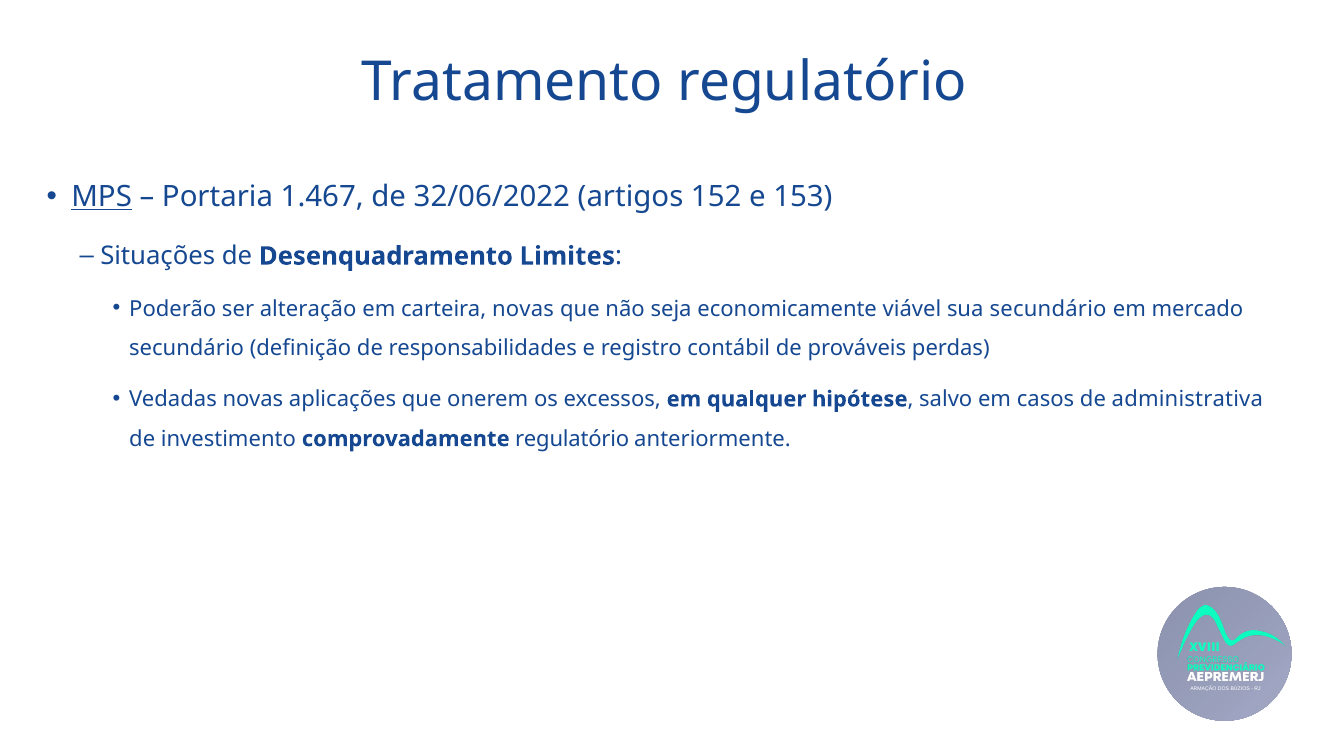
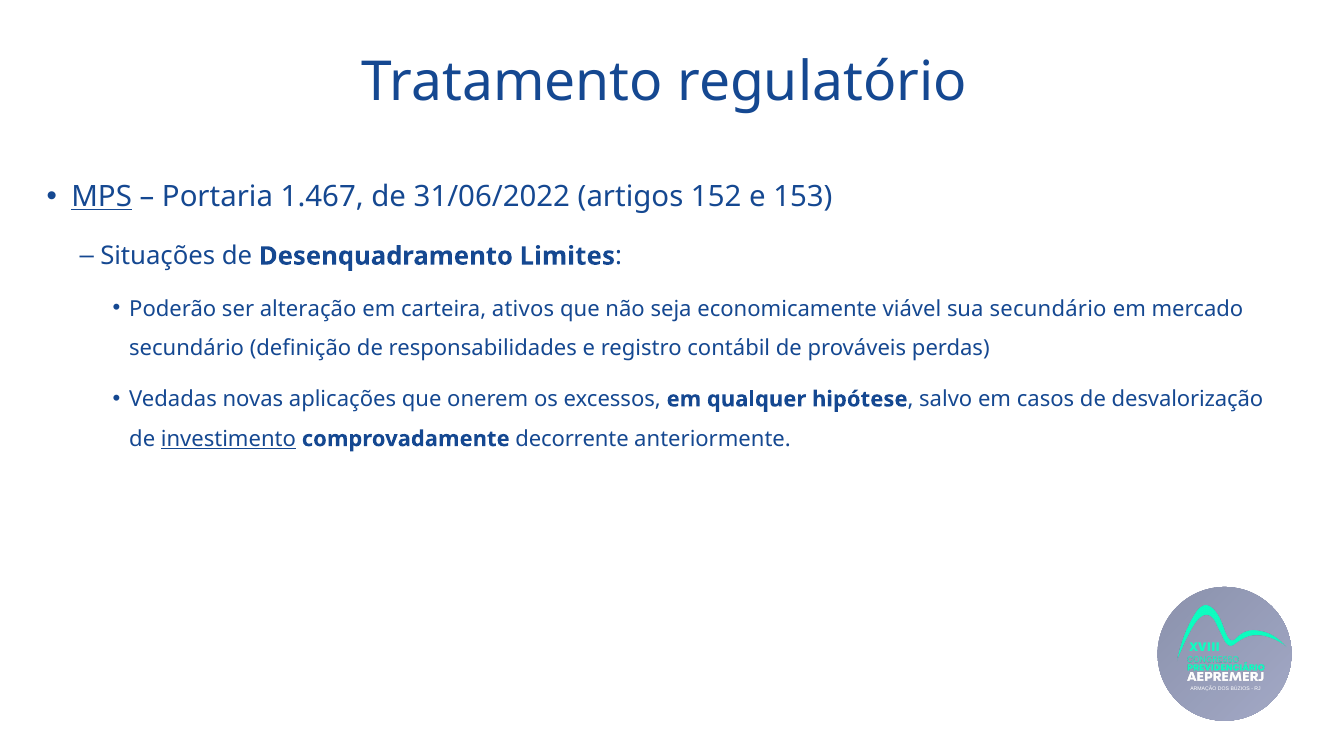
32/06/2022: 32/06/2022 -> 31/06/2022 (492, 197)
carteira novas: novas -> ativos (523, 309)
administrativa: administrativa -> desvalorização (1188, 399)
investimento underline: none -> present (228, 439)
comprovadamente regulatório: regulatório -> decorrente (572, 439)
